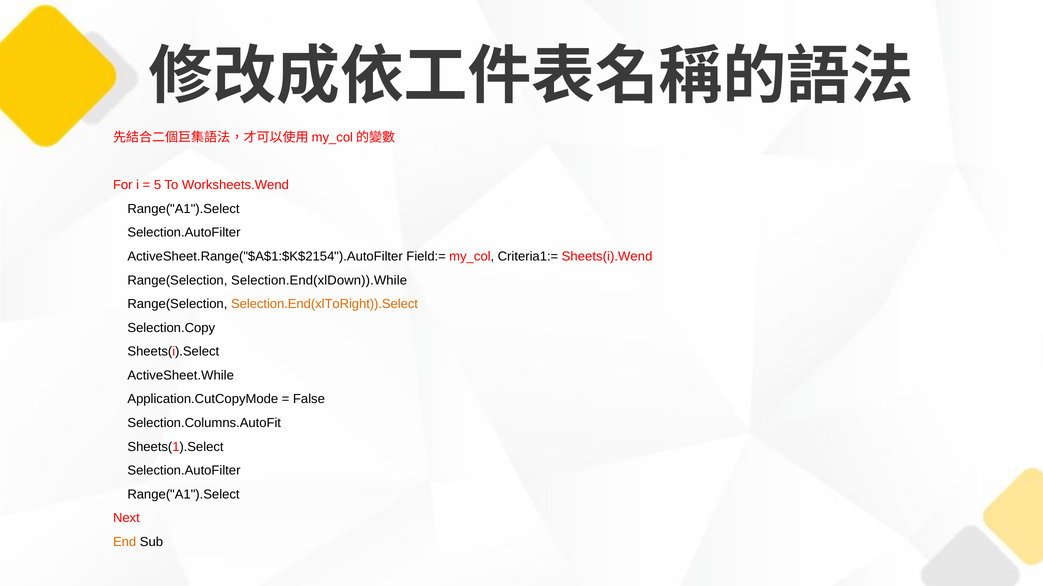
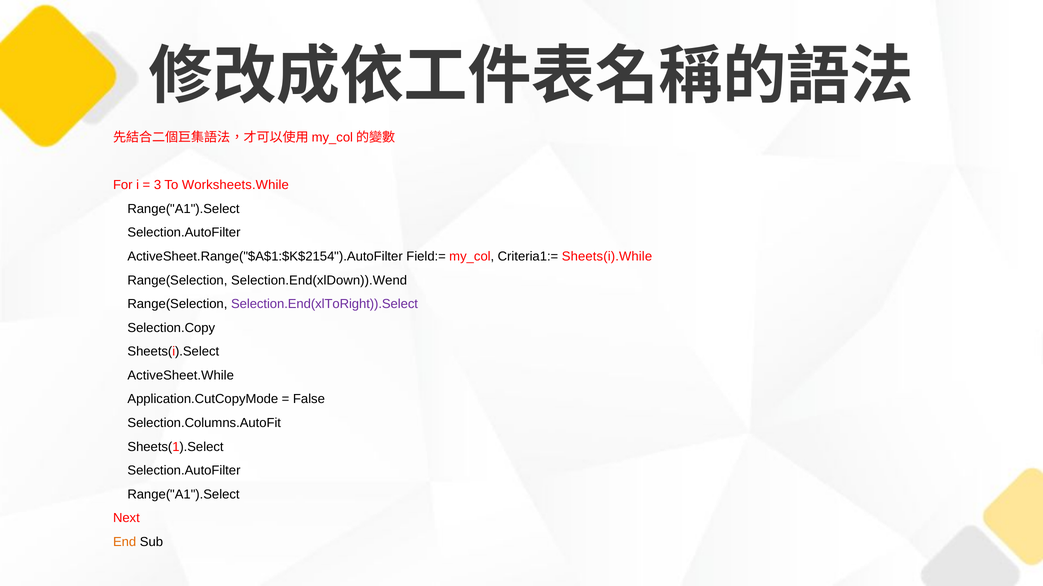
5: 5 -> 3 (158, 185)
Worksheets.Wend: Worksheets.Wend -> Worksheets.While (235, 185)
Sheets(i).Wend: Sheets(i).Wend -> Sheets(i).While (607, 257)
Selection.End(xlDown)).While: Selection.End(xlDown)).While -> Selection.End(xlDown)).Wend (319, 281)
Selection.End(xlToRight)).Select colour: orange -> purple (325, 304)
